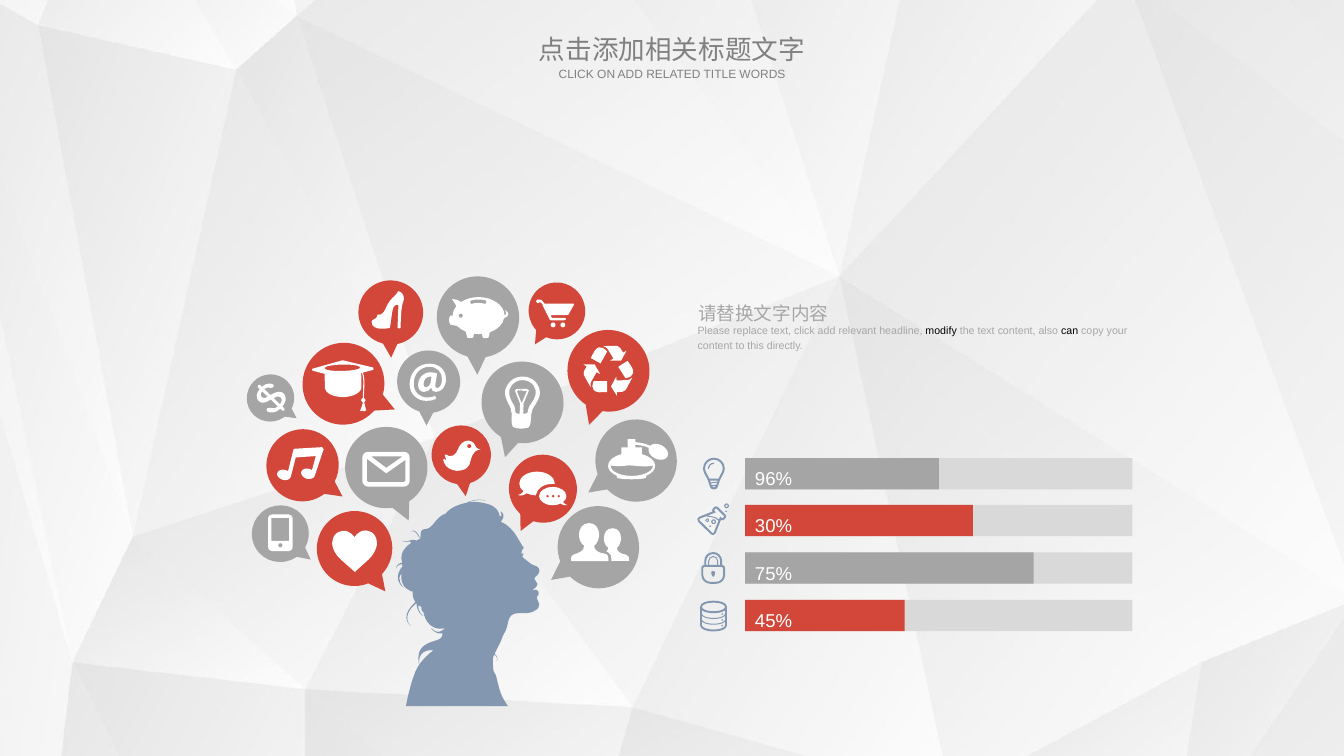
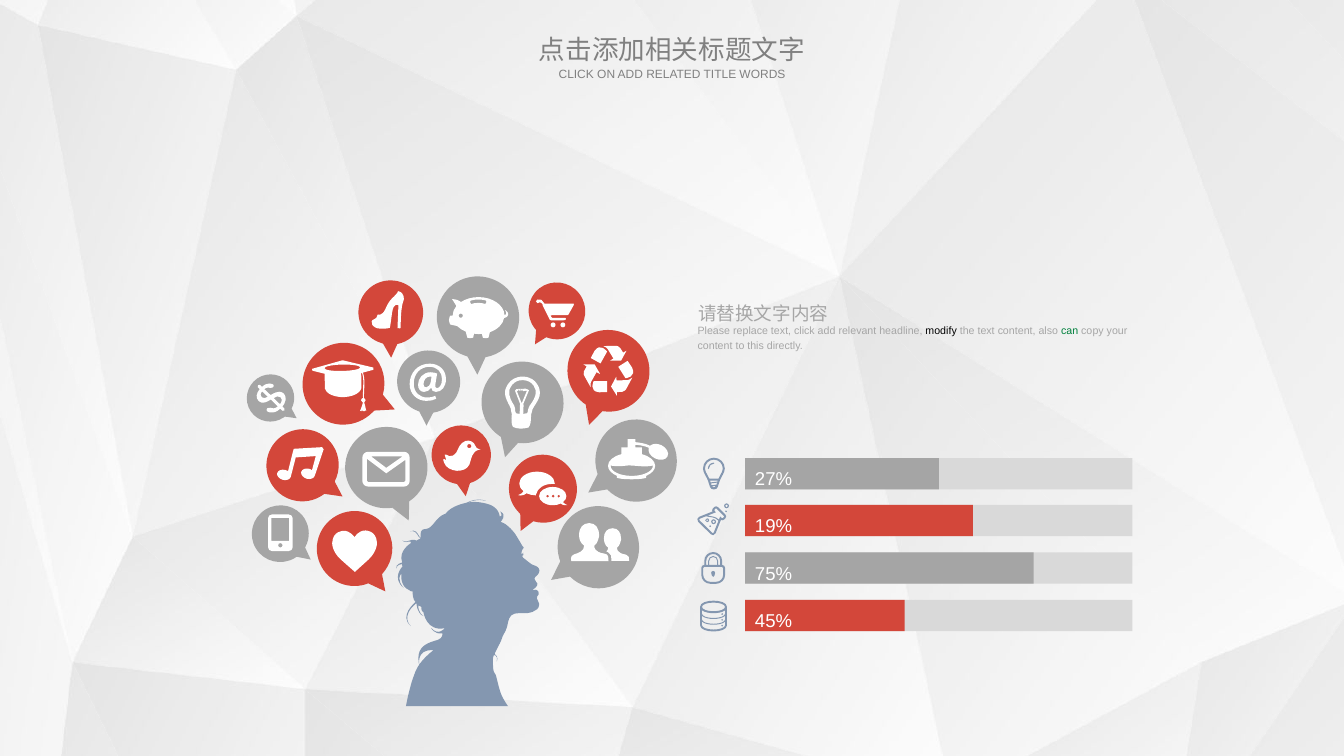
can colour: black -> green (1070, 331)
96%: 96% -> 27% (774, 480)
30%: 30% -> 19% (774, 526)
